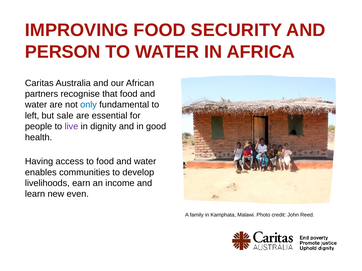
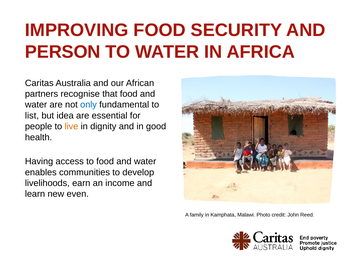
left: left -> list (32, 116)
sale: sale -> idea (65, 116)
live colour: purple -> orange (71, 127)
